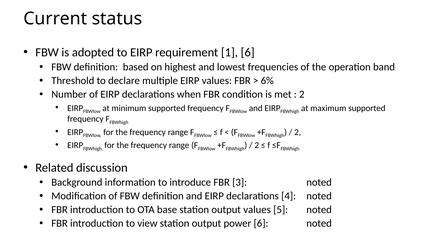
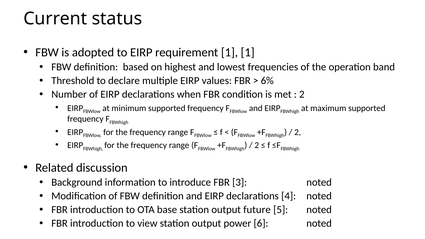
1 6: 6 -> 1 (248, 52)
output values: values -> future (257, 210)
